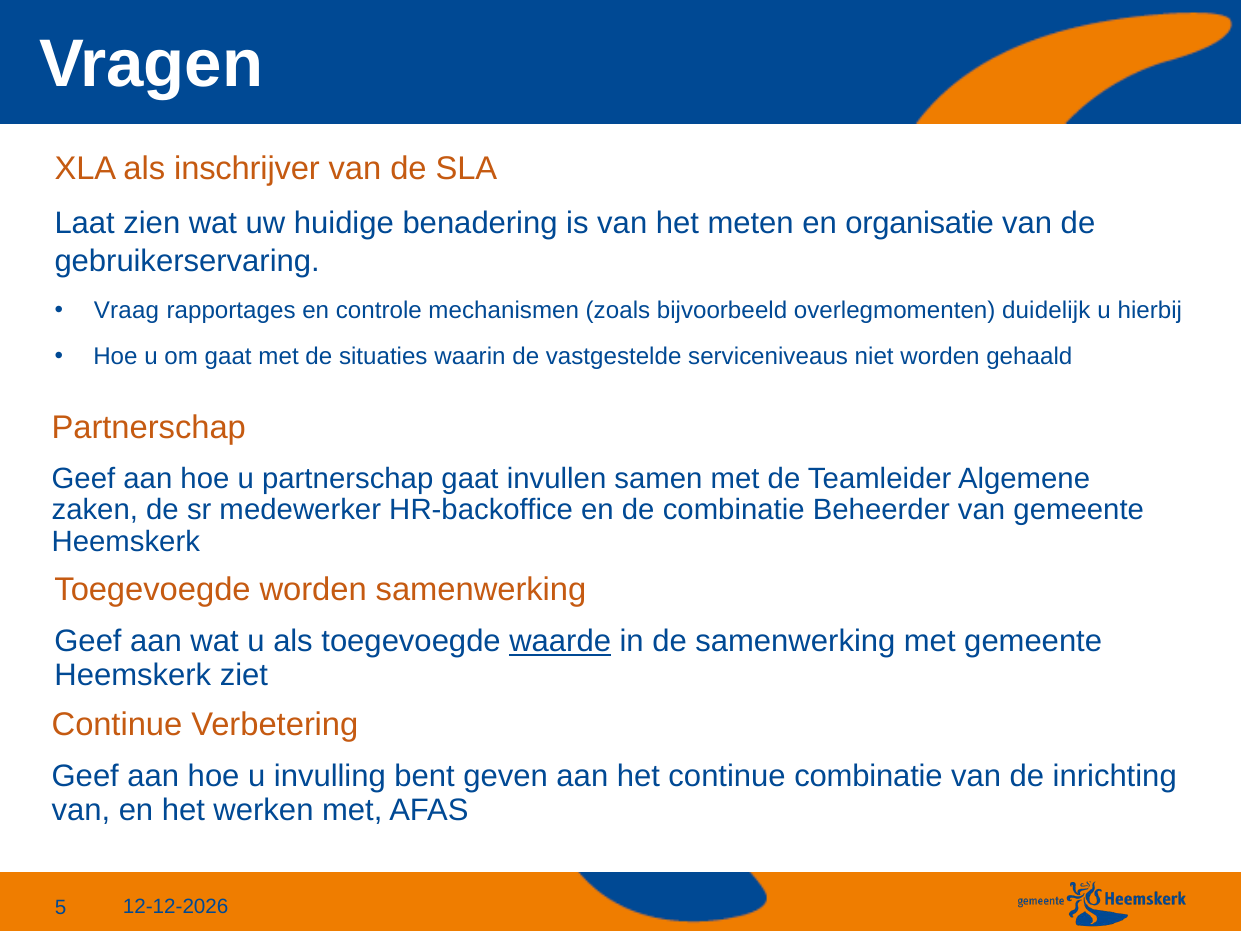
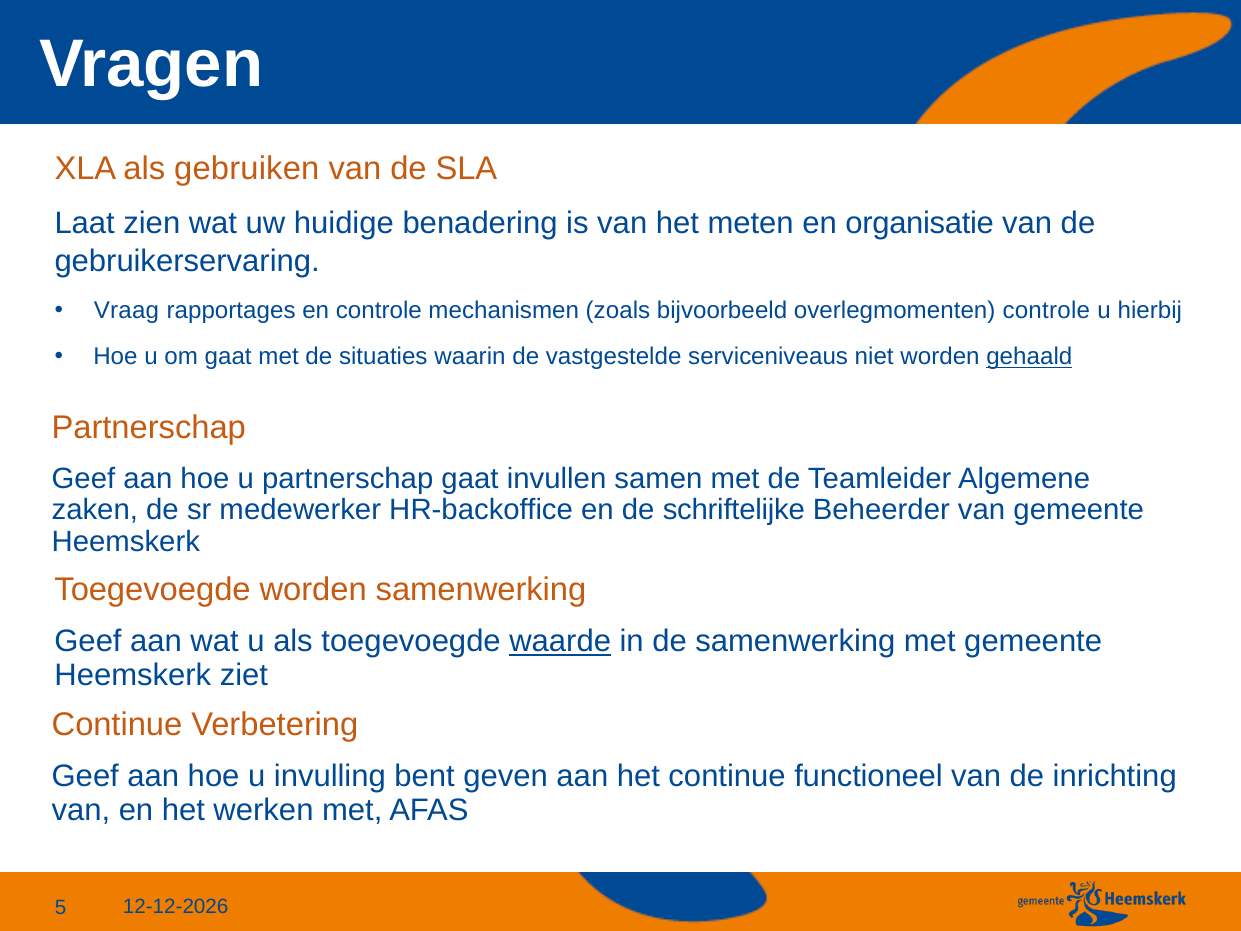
inschrijver: inschrijver -> gebruiken (247, 168)
overlegmomenten duidelijk: duidelijk -> controle (1046, 311)
gehaald underline: none -> present (1029, 357)
de combinatie: combinatie -> schriftelijke (734, 510)
continue combinatie: combinatie -> functioneel (868, 776)
